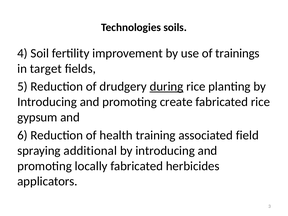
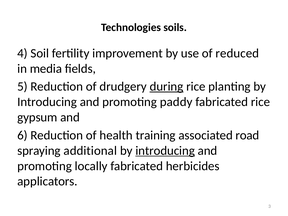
trainings: trainings -> reduced (237, 53)
target: target -> media (46, 69)
create: create -> paddy (176, 102)
field: field -> road (247, 135)
introducing underline: none -> present (165, 151)
